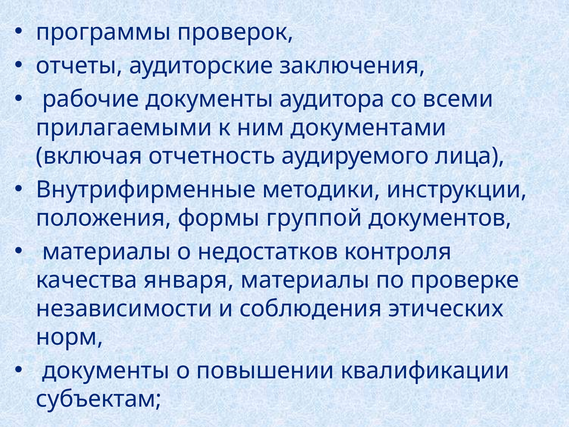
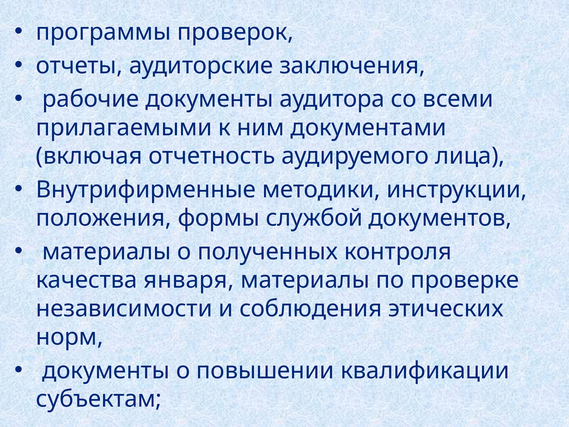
группой: группой -> службой (314, 218)
недостатков: недостатков -> полученных (268, 251)
